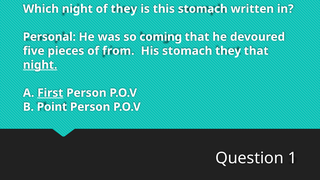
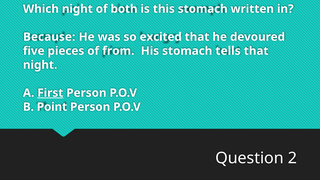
of they: they -> both (124, 9)
Personal: Personal -> Because (49, 37)
coming: coming -> excited (161, 37)
stomach they: they -> tells (228, 51)
night underline: present -> none (40, 65)
1: 1 -> 2 (292, 158)
